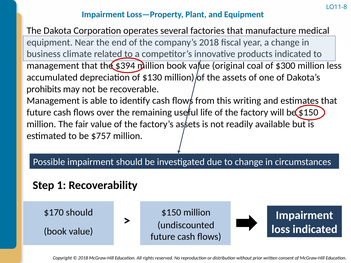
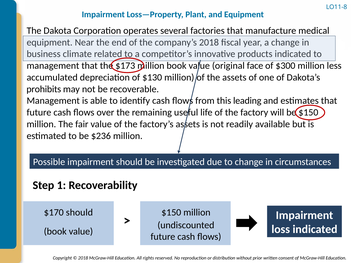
$394: $394 -> $173 (125, 66)
coal: coal -> face (255, 66)
writing: writing -> leading (247, 101)
$757: $757 -> $236 (101, 136)
